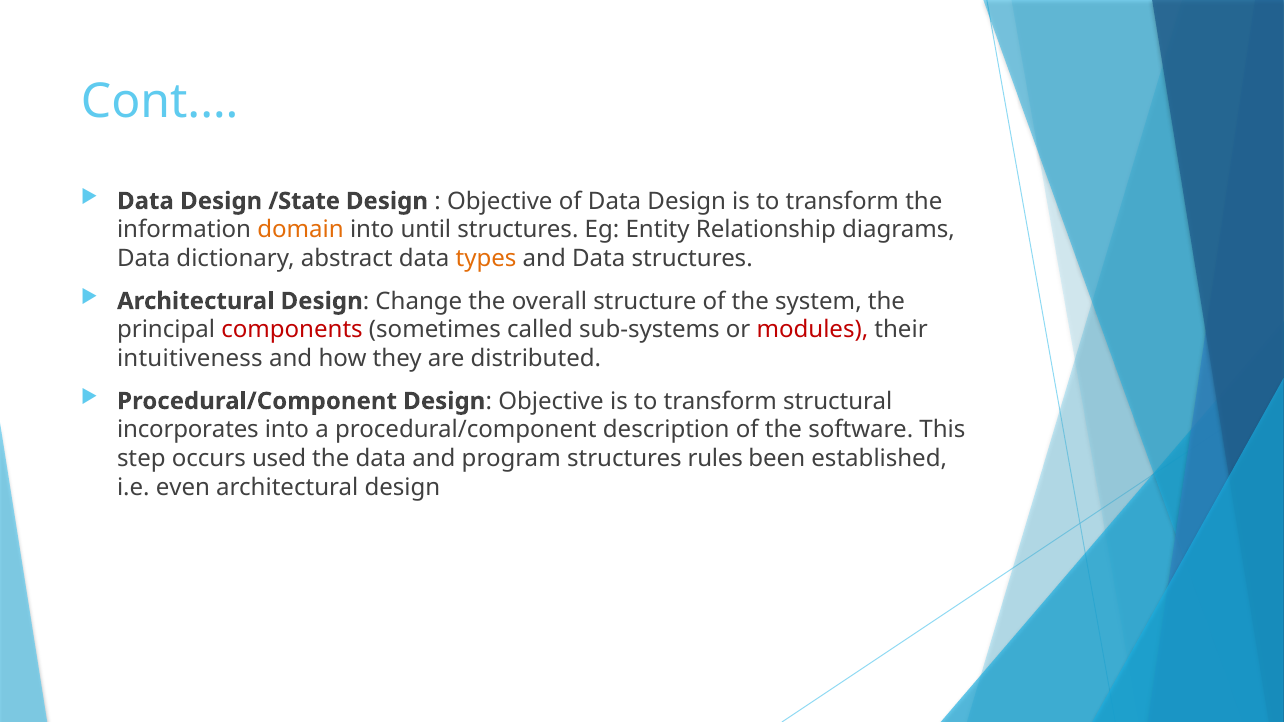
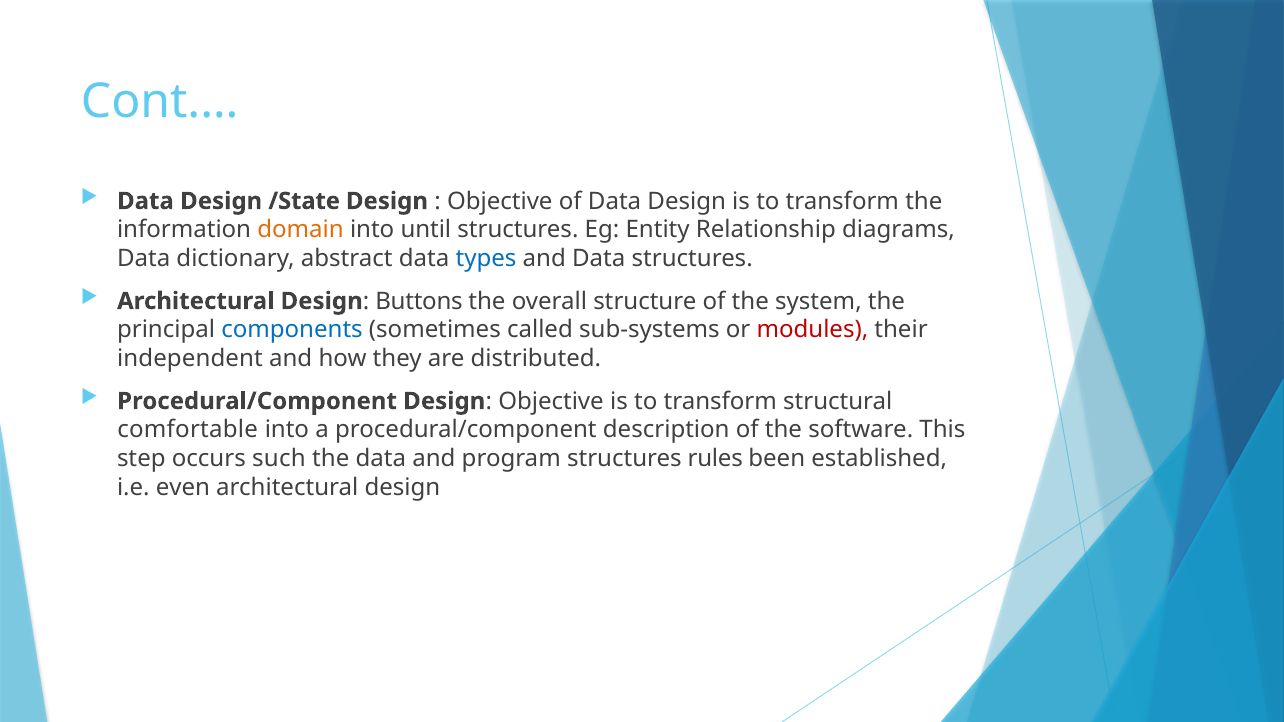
types colour: orange -> blue (486, 259)
Change: Change -> Buttons (419, 301)
components colour: red -> blue (292, 330)
intuitiveness: intuitiveness -> independent (190, 359)
incorporates: incorporates -> comfortable (188, 430)
used: used -> such (279, 459)
